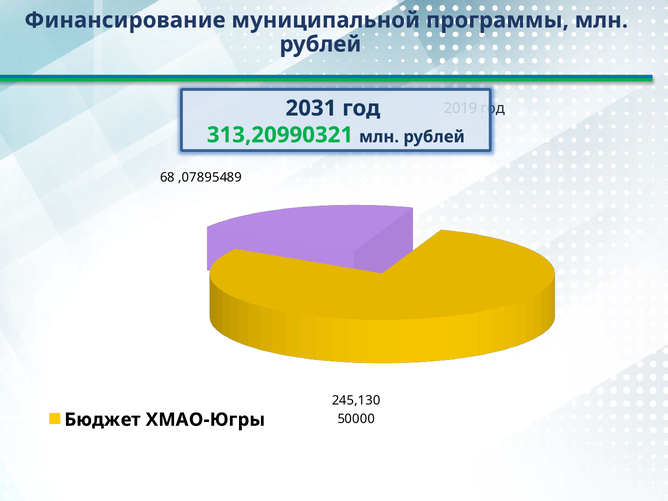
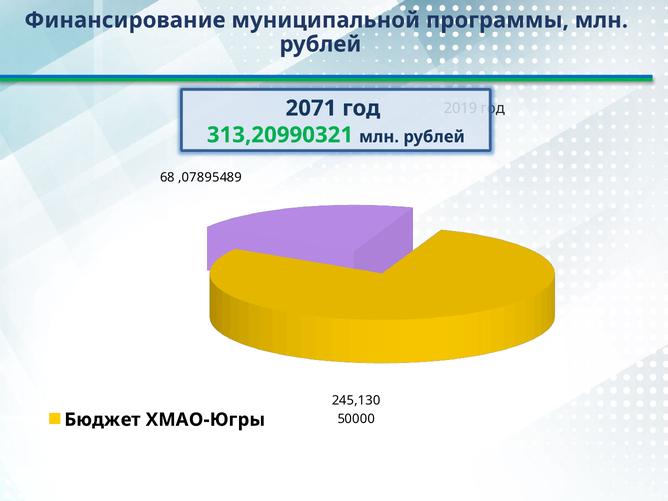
2031: 2031 -> 2071 (311, 108)
